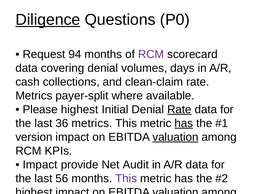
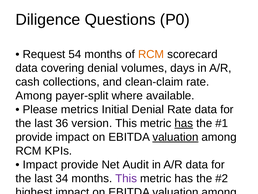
Diligence underline: present -> none (48, 20)
94: 94 -> 54 (75, 54)
RCM colour: purple -> orange (151, 54)
Metrics: Metrics -> Among (34, 95)
Please highest: highest -> metrics (80, 109)
Rate underline: present -> none (179, 109)
36 metrics: metrics -> version (92, 123)
version: version -> provide (34, 137)
56: 56 -> 34 (62, 178)
